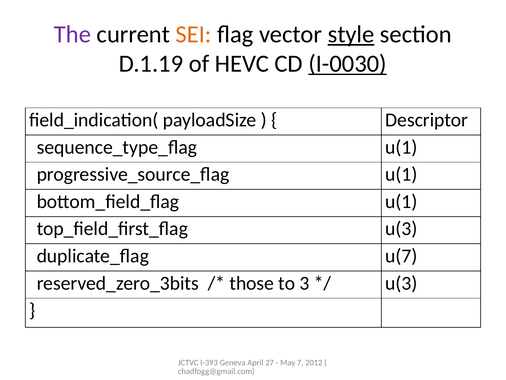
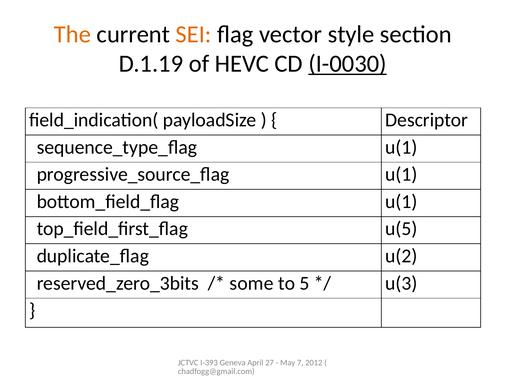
The colour: purple -> orange (72, 34)
style underline: present -> none (351, 34)
u(3: u(3 -> u(5 (401, 229)
u(7: u(7 -> u(2 (401, 256)
those: those -> some (252, 283)
3: 3 -> 5 (304, 283)
